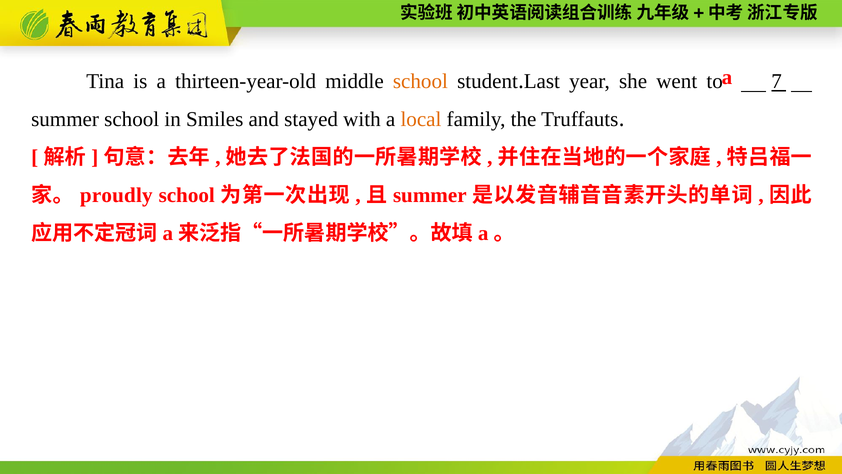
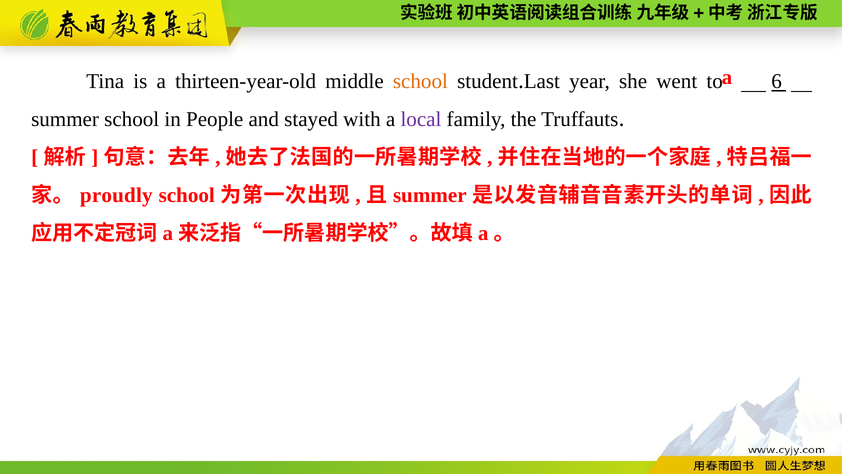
7: 7 -> 6 (777, 81)
Smiles: Smiles -> People (215, 119)
local colour: orange -> purple (421, 119)
